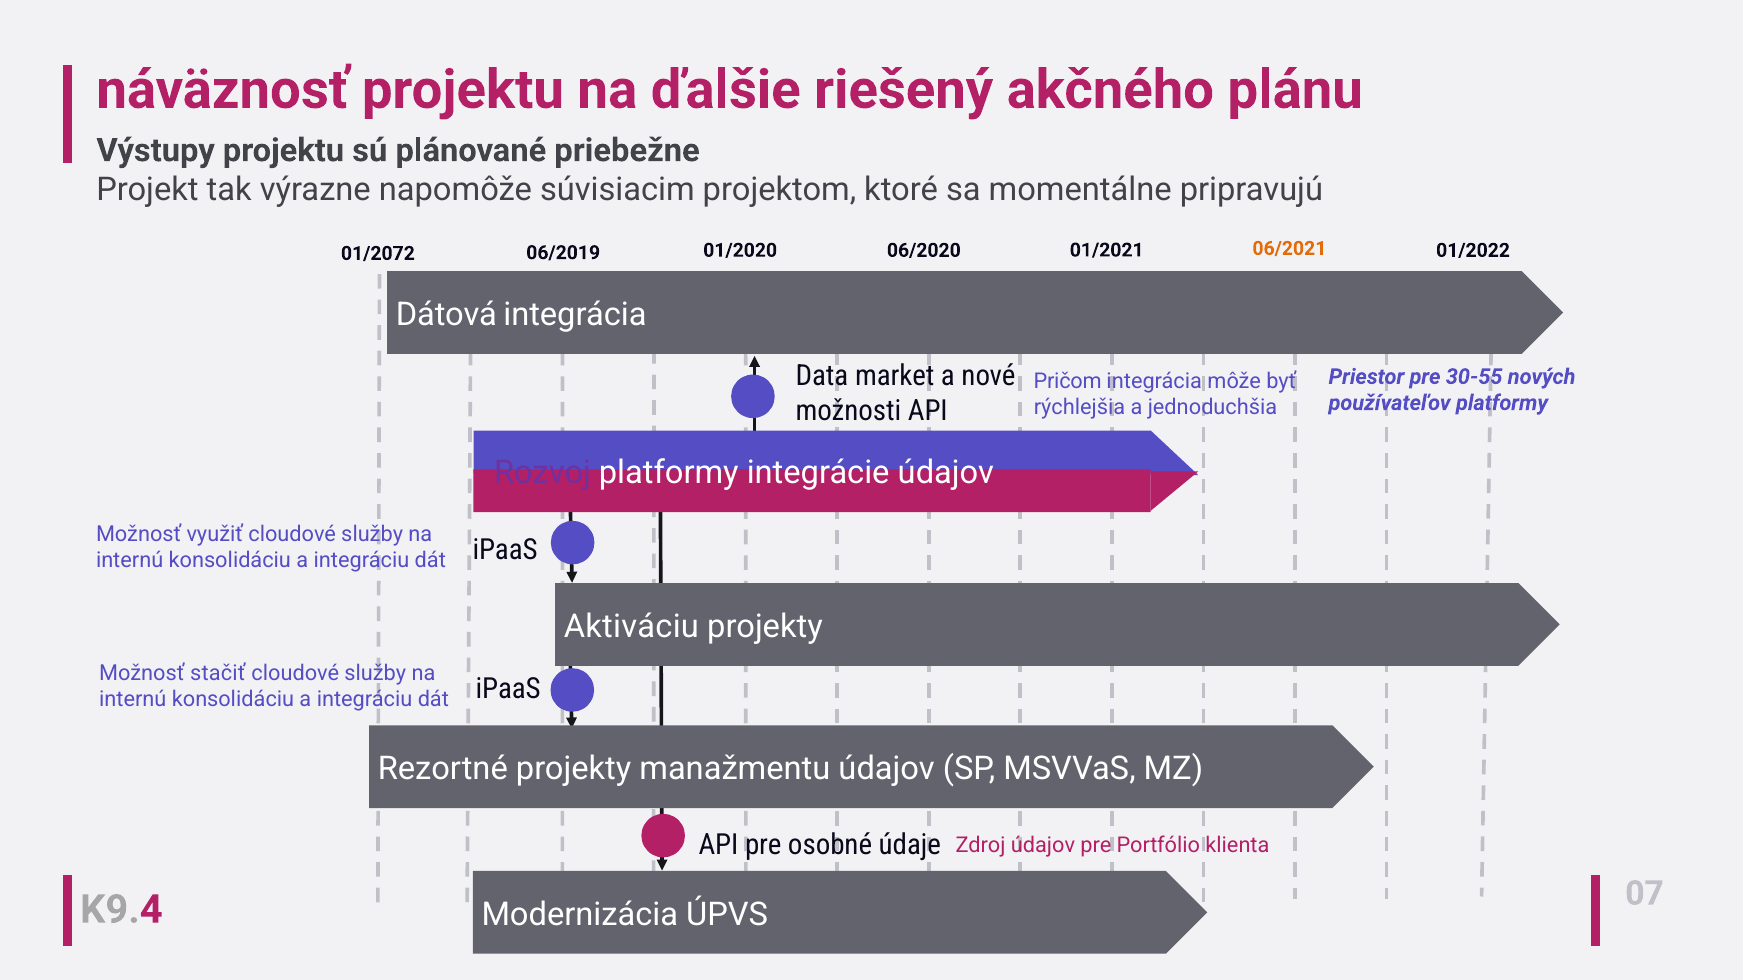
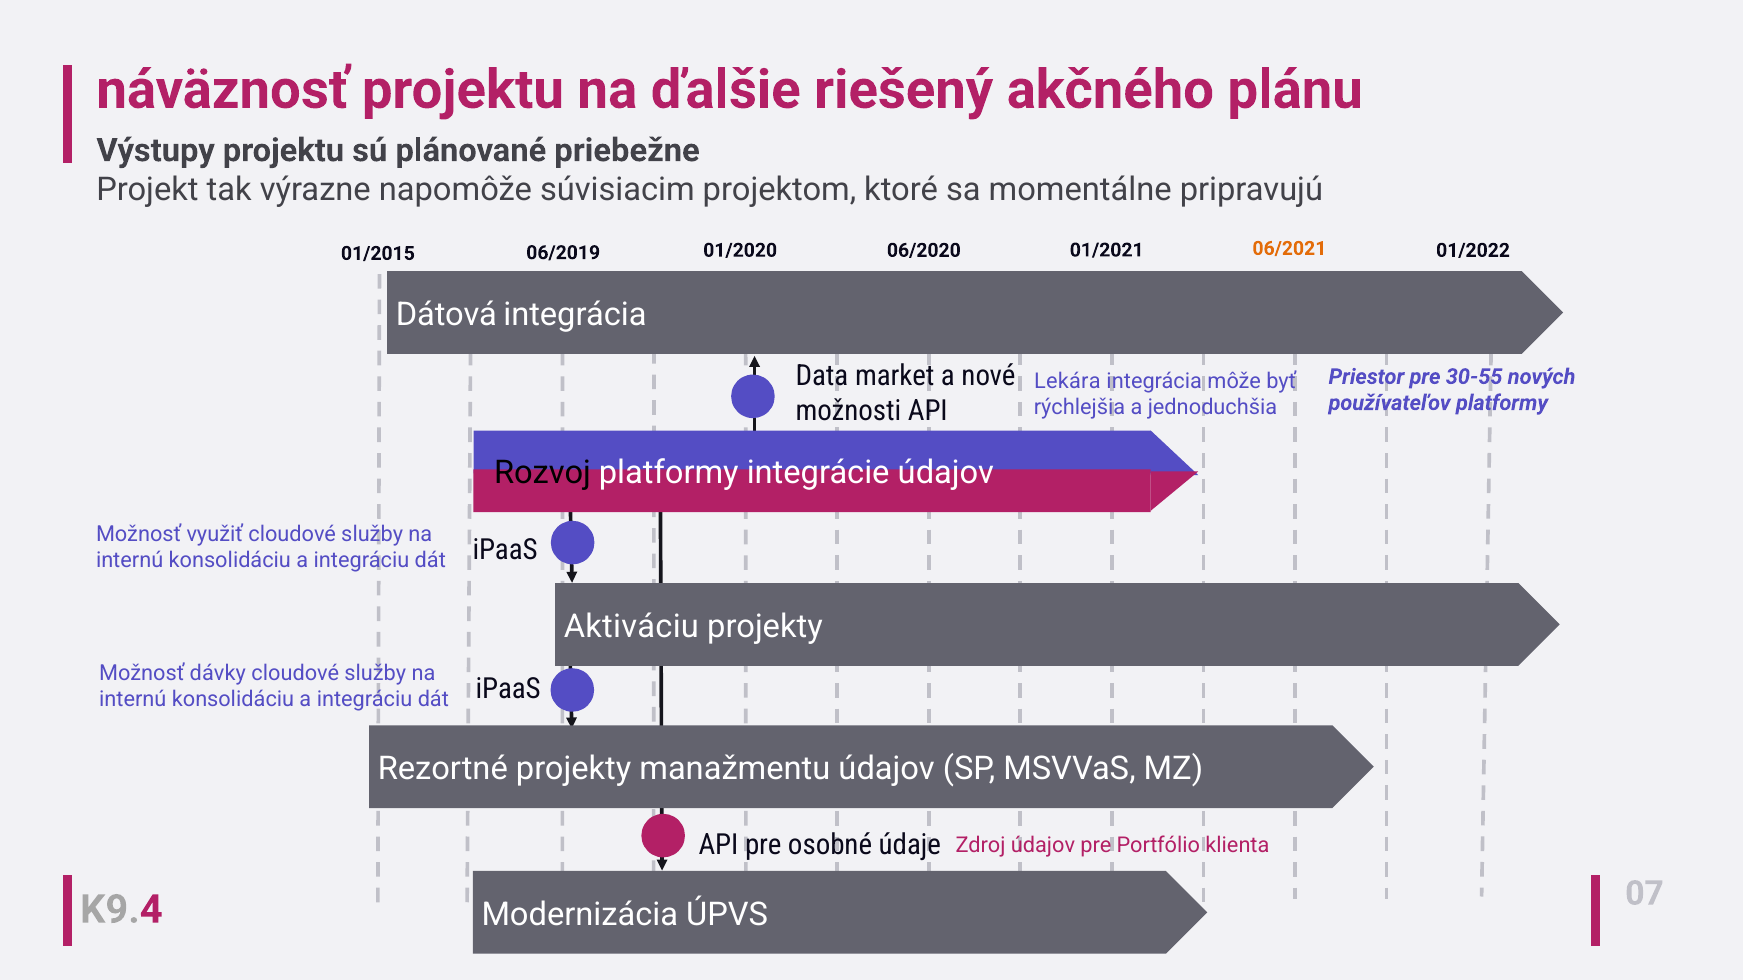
01/2072: 01/2072 -> 01/2015 (378, 254)
Pričom: Pričom -> Lekára (1067, 381)
Rozvoj colour: purple -> black (543, 473)
stačiť: stačiť -> dávky (218, 674)
